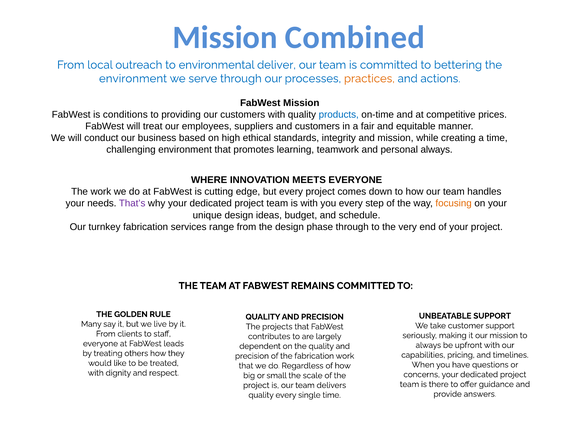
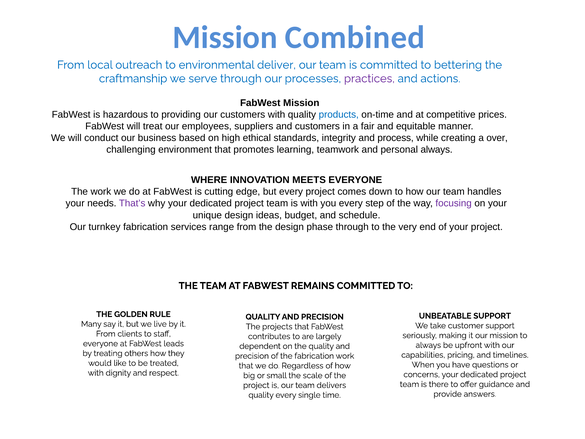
environment: environment -> craftmanship (133, 79)
practices colour: orange -> purple (369, 79)
conditions: conditions -> hazardous (125, 114)
and mission: mission -> process (396, 138)
a time: time -> over (497, 138)
focusing colour: orange -> purple (454, 203)
